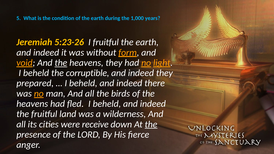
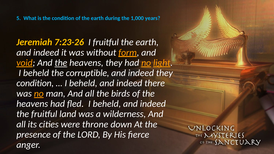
5:23-26: 5:23-26 -> 7:23-26 (69, 42)
prepared: prepared -> condition (35, 83)
receive: receive -> throne (95, 124)
the underline: present -> none (151, 124)
